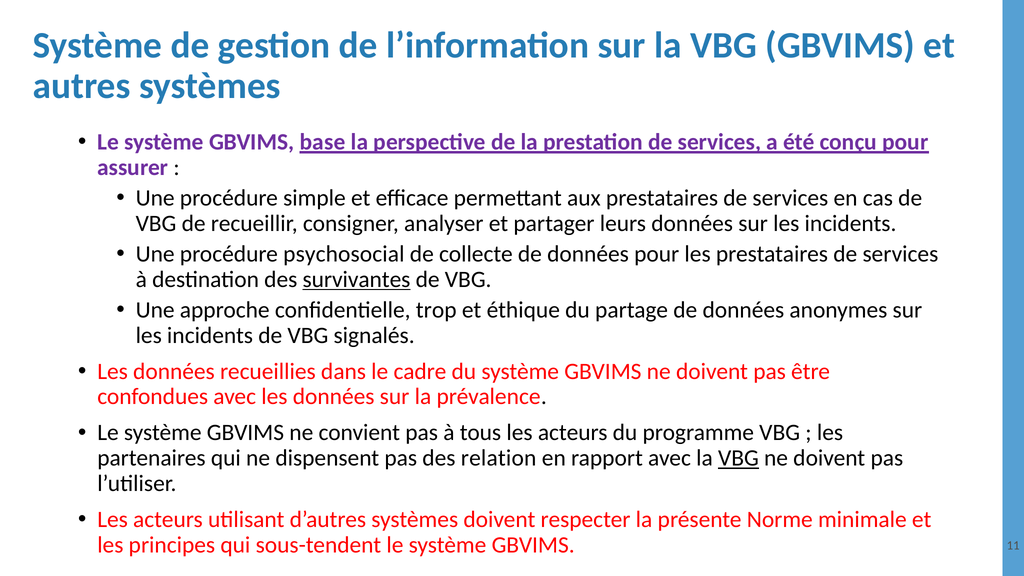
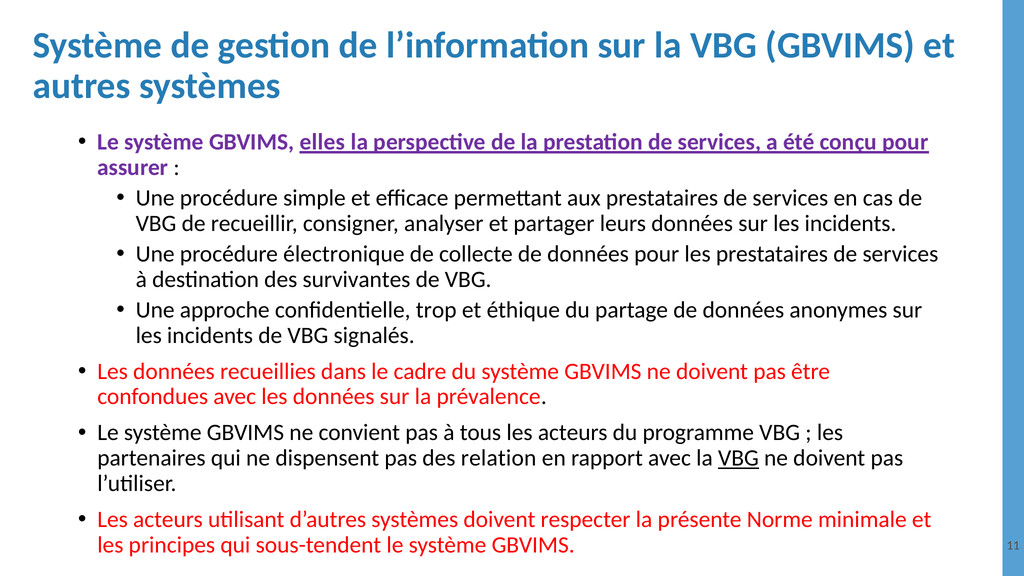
base: base -> elles (323, 142)
psychosocial: psychosocial -> électronique (344, 254)
survivantes underline: present -> none (357, 279)
